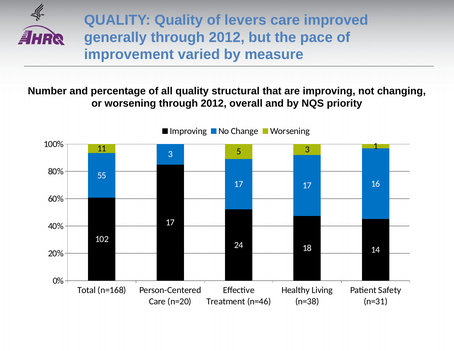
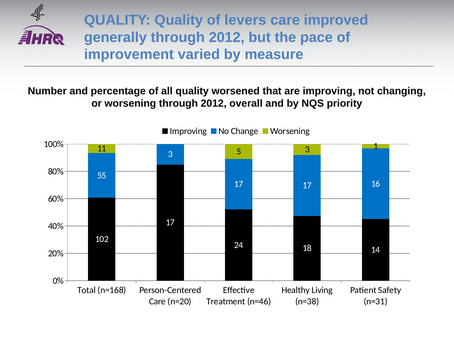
structural: structural -> worsened (236, 91)
